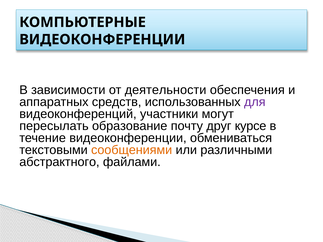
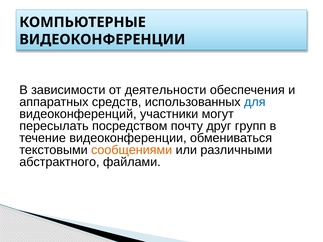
для colour: purple -> blue (255, 102)
образование: образование -> посредством (130, 126)
курсе: курсе -> групп (251, 126)
